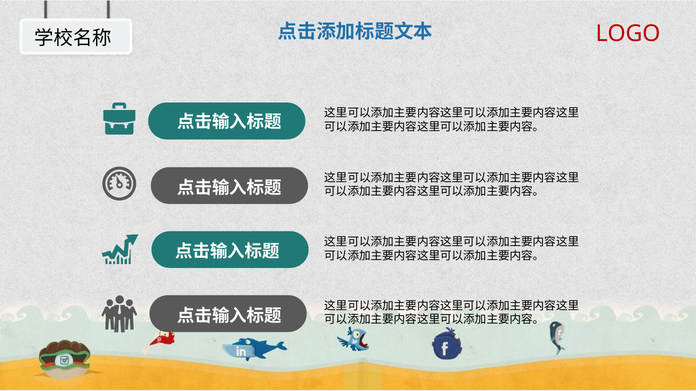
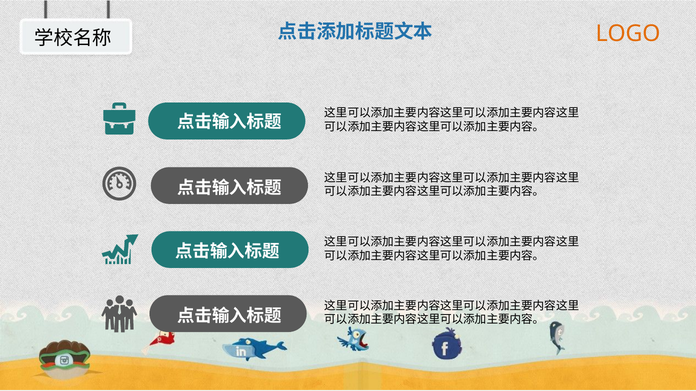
LOGO colour: red -> orange (628, 34)
